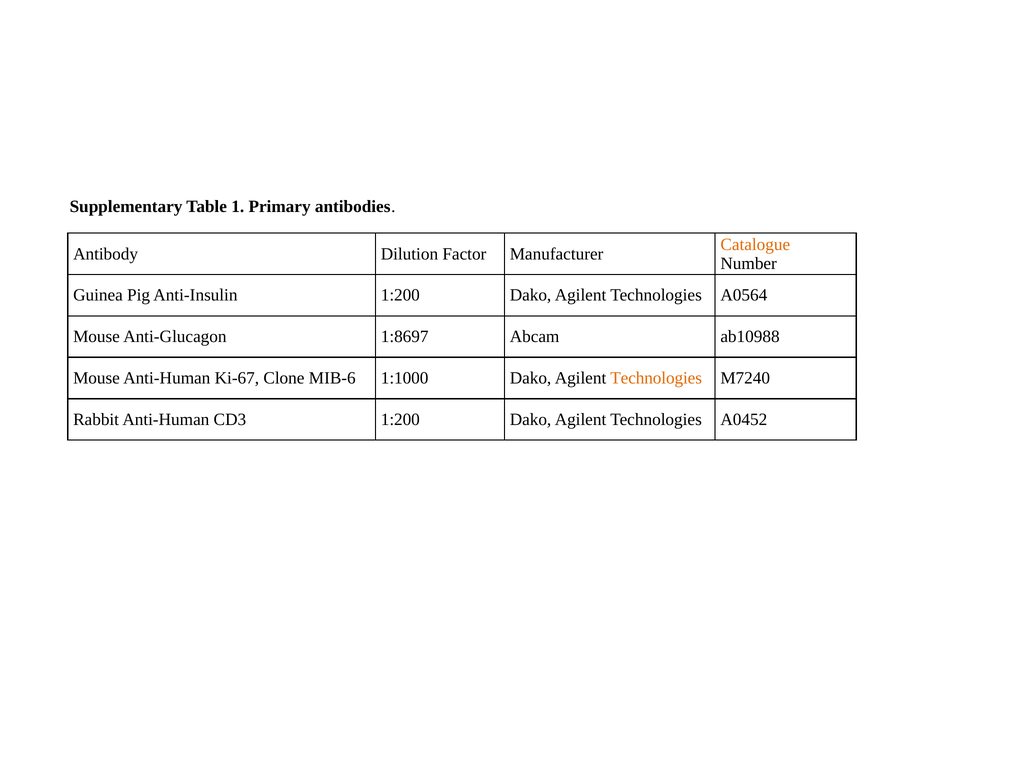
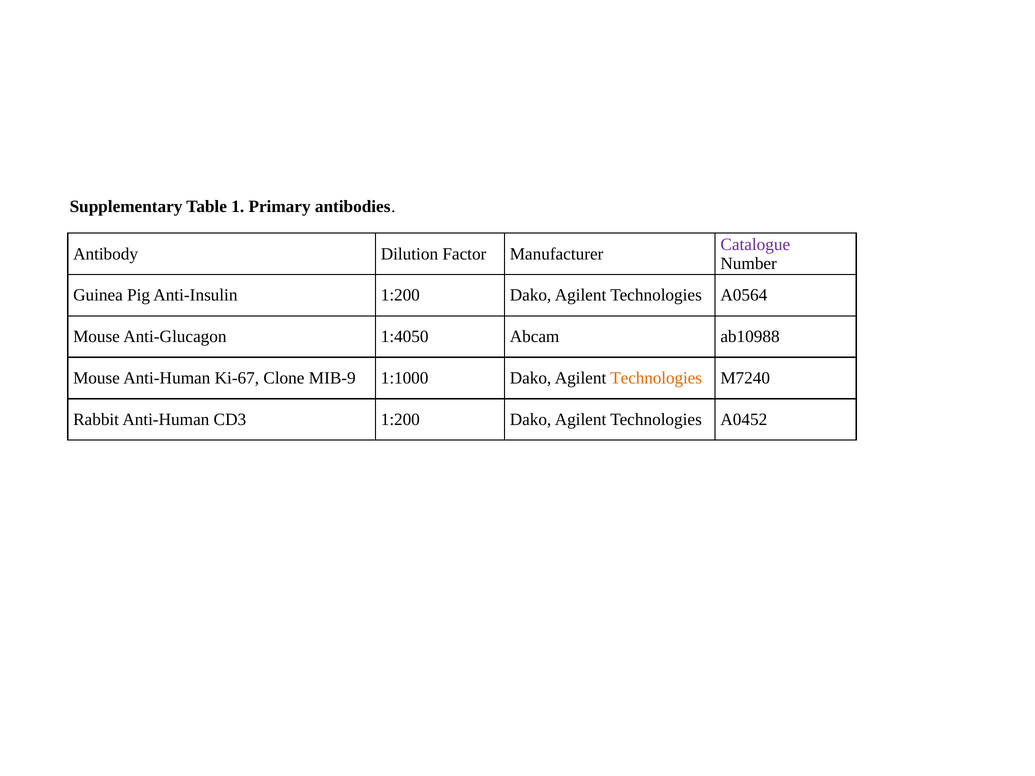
Catalogue colour: orange -> purple (755, 244)
1:8697: 1:8697 -> 1:4050 (405, 337)
MIB-6: MIB-6 -> MIB-9 (332, 378)
